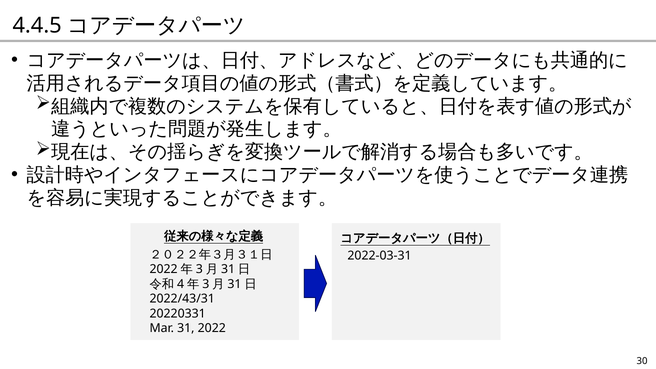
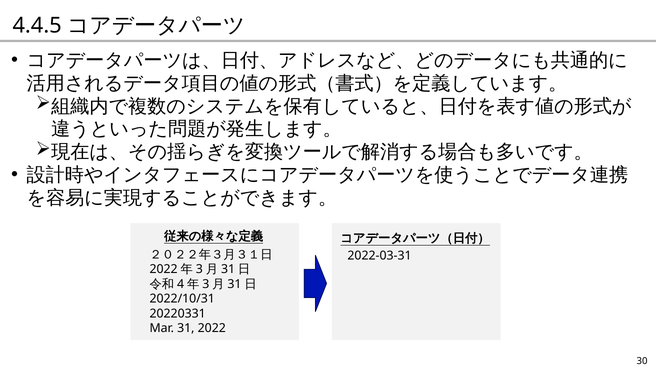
2022/43/31: 2022/43/31 -> 2022/10/31 (182, 299)
